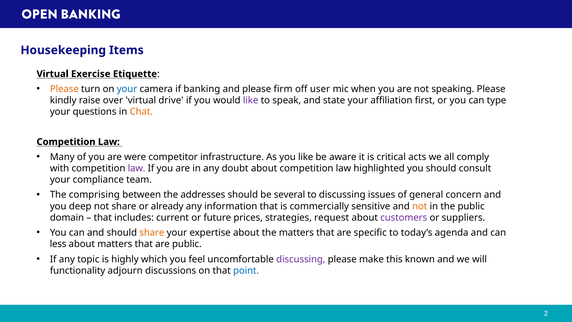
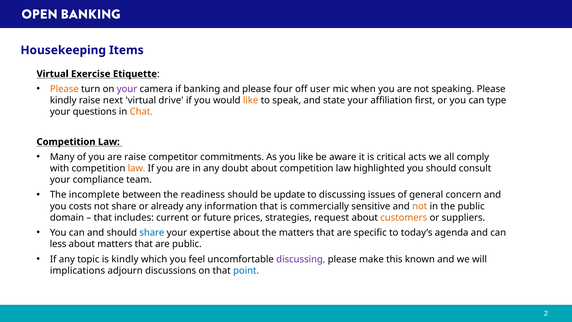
your colour: blue -> purple (127, 89)
firm: firm -> four (283, 89)
over: over -> next (113, 100)
like colour: purple -> orange (251, 100)
are were: were -> raise (135, 157)
infrastructure: infrastructure -> commitments (232, 157)
law colour: purple -> orange (137, 168)
comprising: comprising -> incomplete (94, 195)
addresses: addresses -> readiness (203, 195)
several: several -> update (290, 195)
deep: deep -> costs (80, 206)
customers colour: purple -> orange (404, 218)
share colour: orange -> blue (152, 233)
is highly: highly -> kindly (125, 259)
functionality: functionality -> implications (78, 270)
